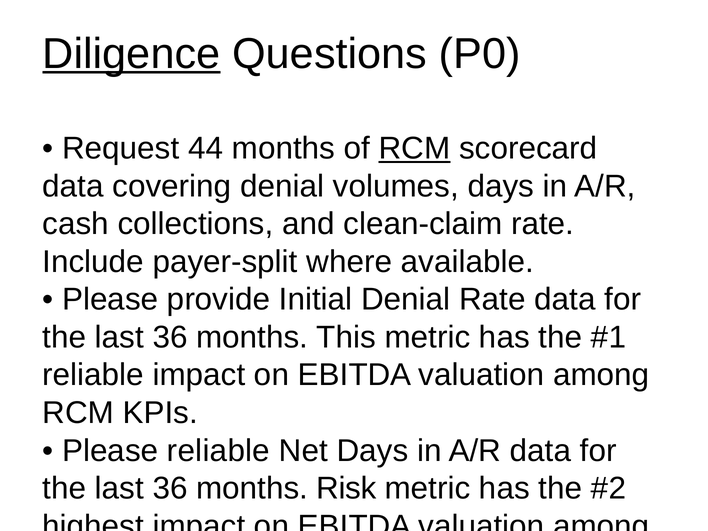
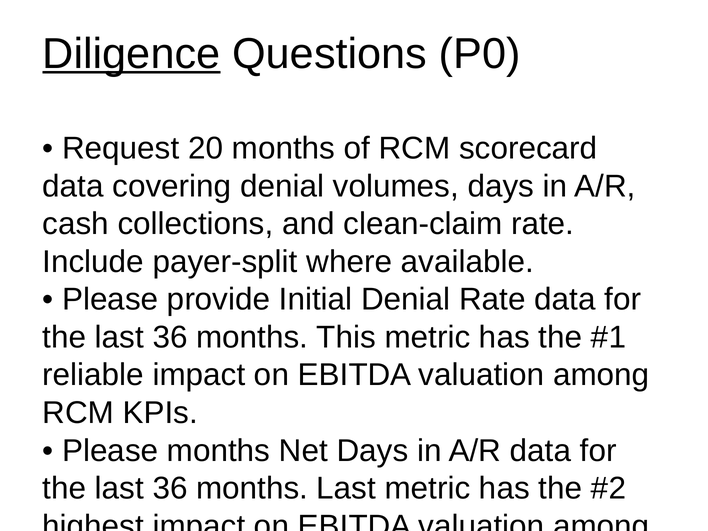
44: 44 -> 20 (206, 148)
RCM underline: present -> none (415, 148)
Please reliable: reliable -> months (219, 451)
months Risk: Risk -> Last (346, 488)
